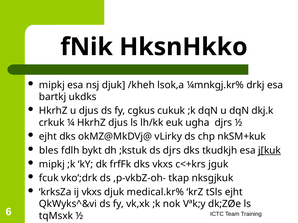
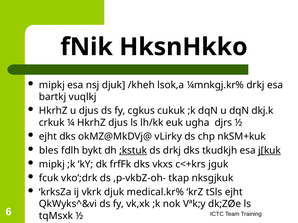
ukdks: ukdks -> vuqlkj (83, 97)
;kstuk underline: none -> present (133, 151)
ds djrs: djrs -> drkj (172, 151)
ij vkxs: vkxs -> vkrk (92, 192)
